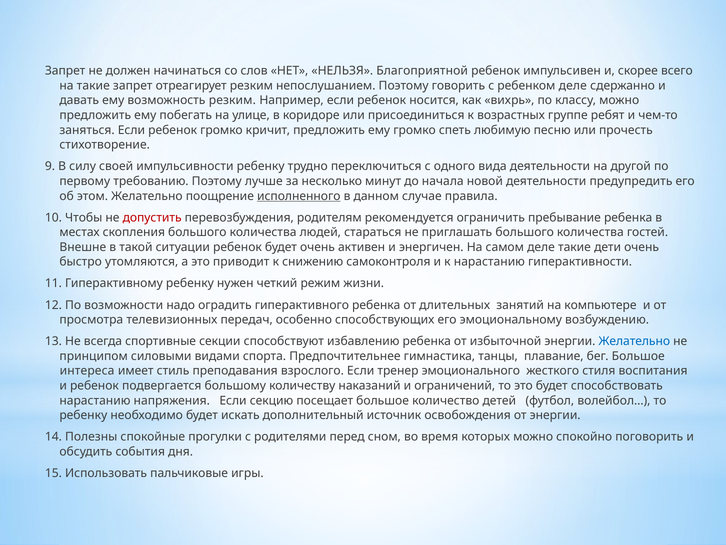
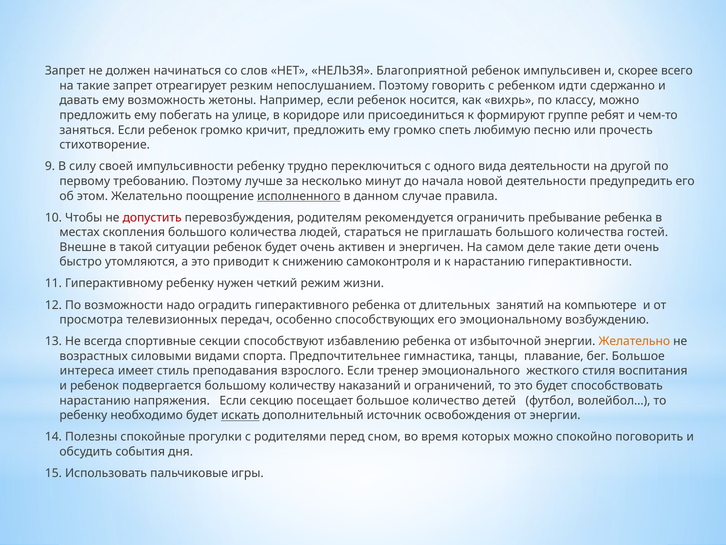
ребенком деле: деле -> идти (573, 86)
возможность резким: резким -> жетоны (232, 100)
возрастных: возрастных -> формируют (511, 115)
Желательно colour: blue -> orange (634, 341)
принципом: принципом -> возрастных (94, 356)
искать underline: none -> present (240, 415)
